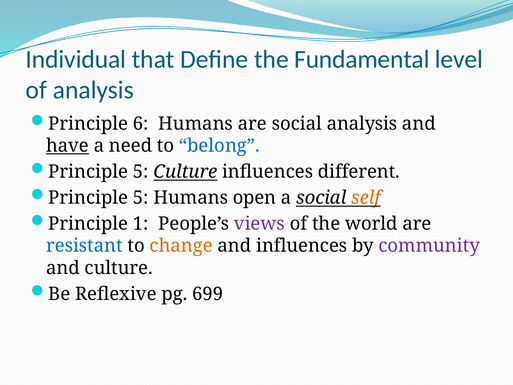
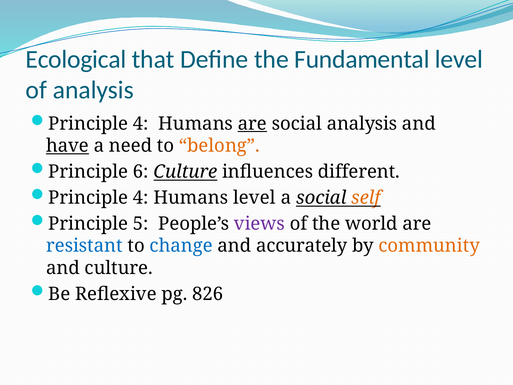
Individual: Individual -> Ecological (76, 59)
6: 6 -> 4 (141, 124)
are underline: none -> present (252, 124)
belong colour: blue -> orange (219, 146)
5: 5 -> 6 (141, 172)
5: 5 -> 4 (141, 198)
Humans open: open -> level (254, 198)
1: 1 -> 5 (141, 223)
change colour: orange -> blue (181, 246)
and influences: influences -> accurately (302, 246)
community colour: purple -> orange (429, 246)
699: 699 -> 826 (208, 294)
